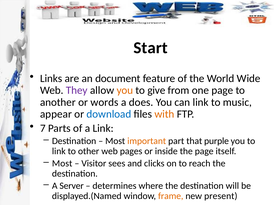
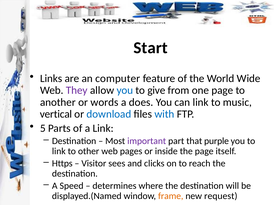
document: document -> computer (118, 79)
you colour: orange -> blue (125, 91)
appear: appear -> vertical (56, 114)
with colour: orange -> blue (164, 114)
7: 7 -> 5 (43, 129)
important colour: orange -> purple (147, 141)
Most: Most -> Https (62, 164)
Server: Server -> Speed (72, 186)
present: present -> request (221, 197)
